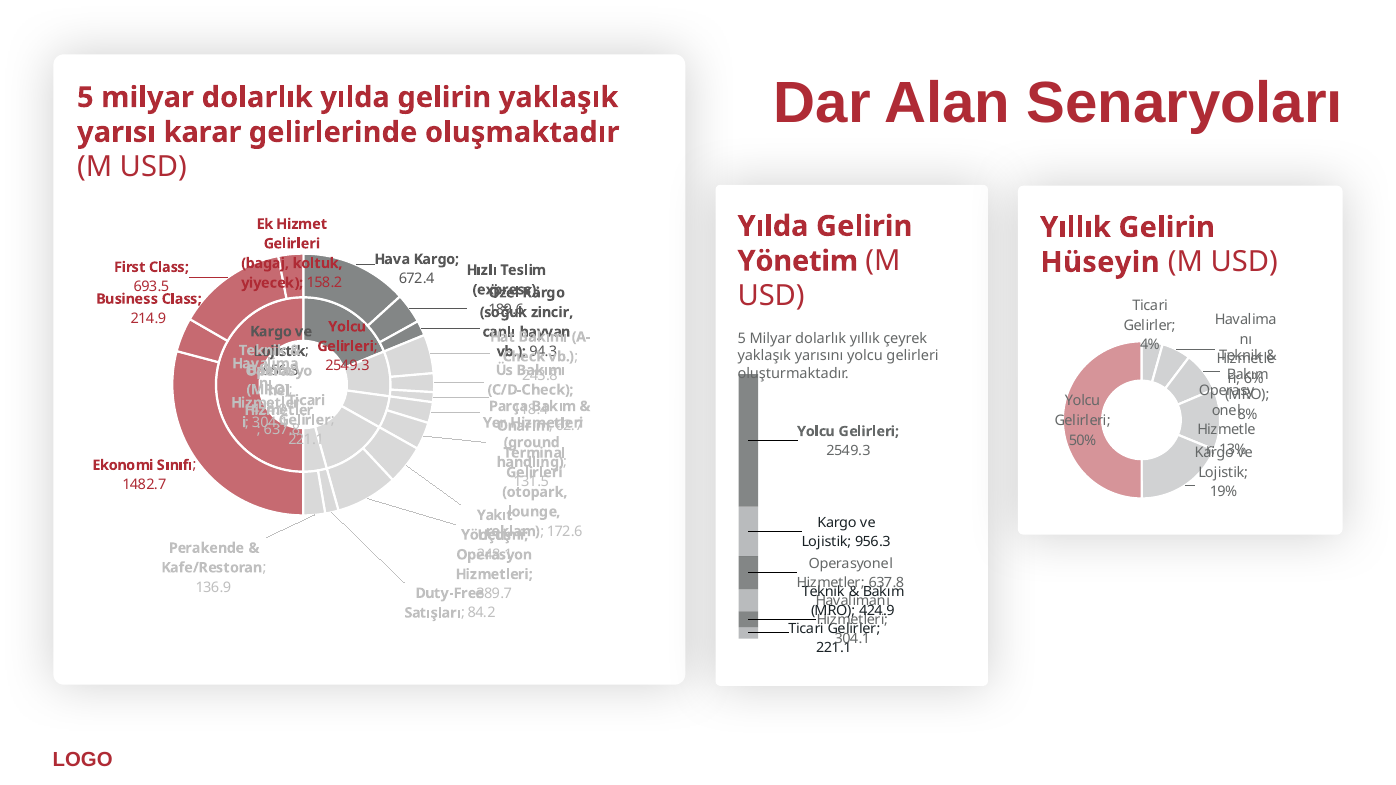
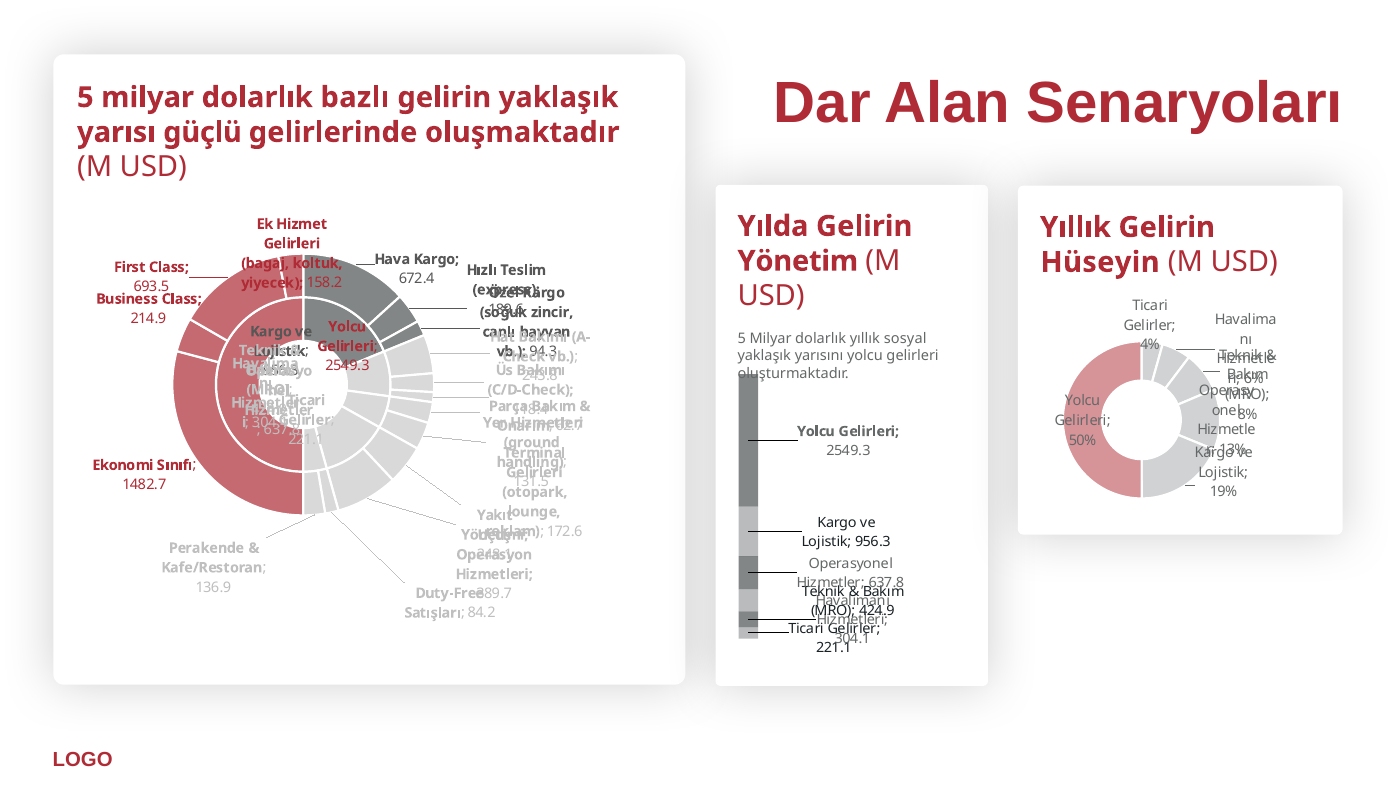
dolarlık yılda: yılda -> bazlı (355, 97)
karar: karar -> güçlü (203, 132)
çeyrek: çeyrek -> sosyal (905, 339)
